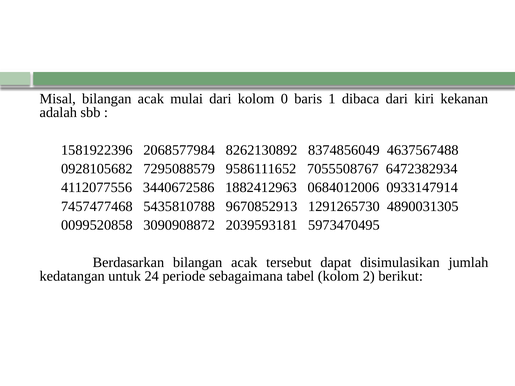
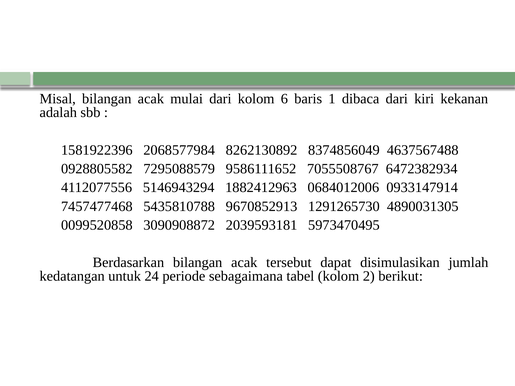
0: 0 -> 6 (284, 99)
0928105682: 0928105682 -> 0928805582 (97, 169)
3440672586: 3440672586 -> 5146943294 (179, 188)
